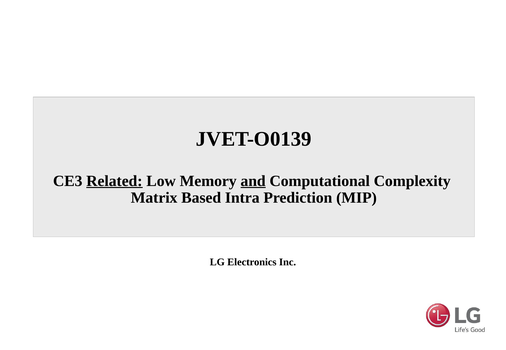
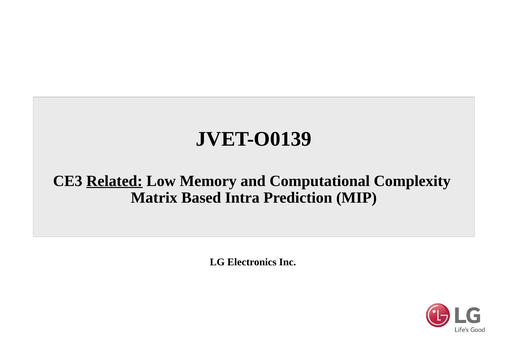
and underline: present -> none (253, 181)
